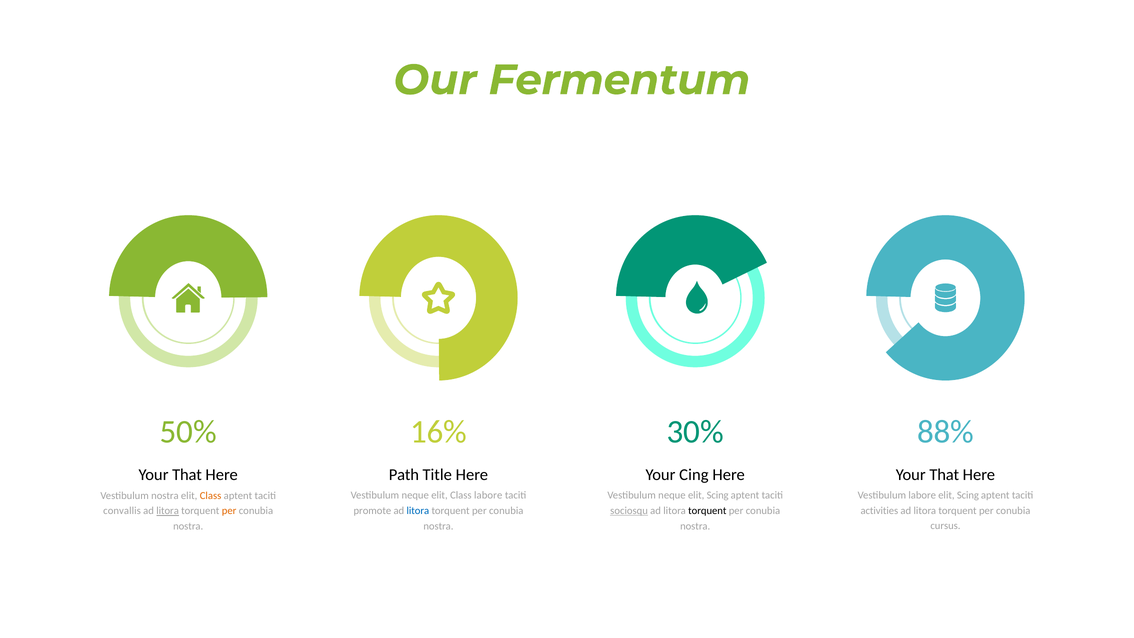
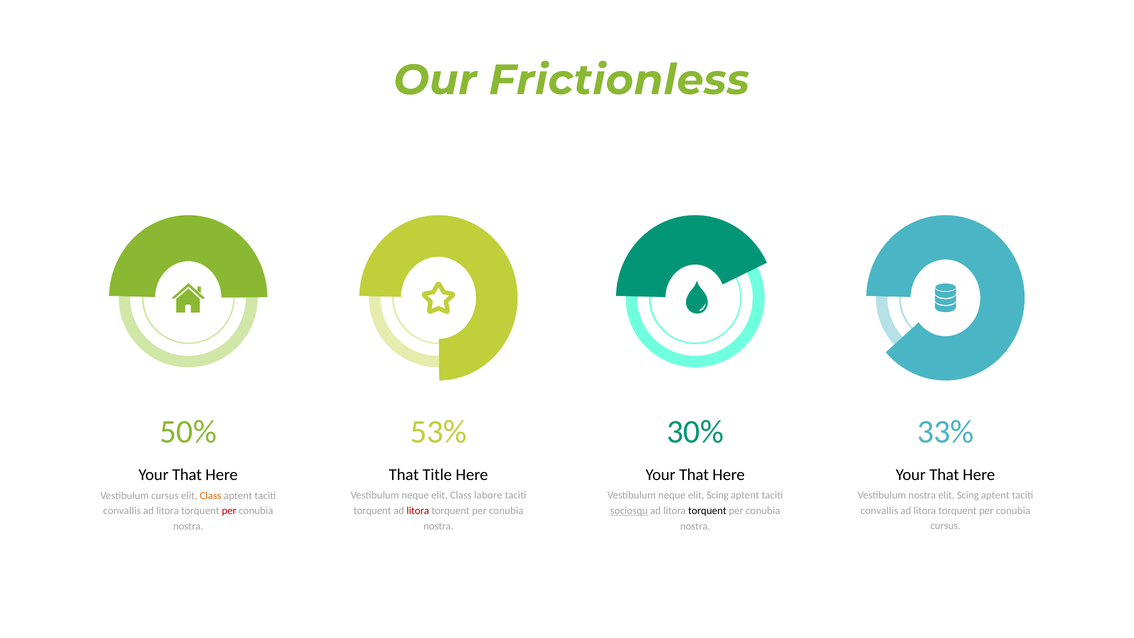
Fermentum: Fermentum -> Frictionless (619, 80)
16%: 16% -> 53% (439, 432)
88%: 88% -> 33% (946, 432)
Cing: Cing -> That (694, 475)
Path: Path -> That (404, 475)
Vestibulum labore: labore -> nostra (922, 495)
Vestibulum nostra: nostra -> cursus (165, 495)
activities: activities -> convallis (879, 510)
promote: promote -> torquent (372, 511)
litora colour: blue -> red (418, 511)
litora underline: present -> none (168, 511)
per colour: orange -> red (229, 511)
